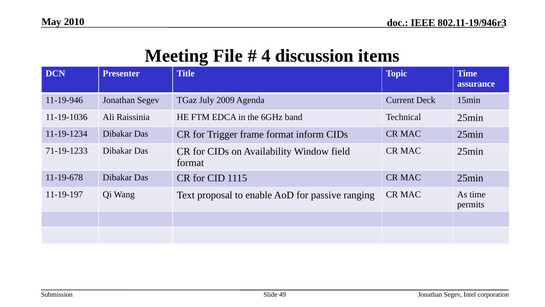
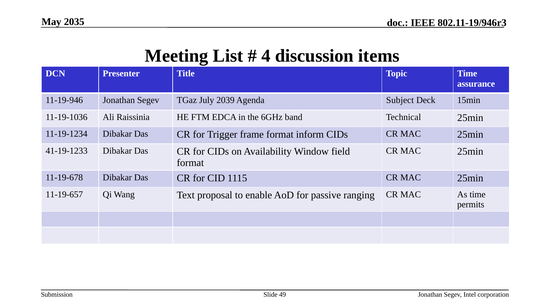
2010: 2010 -> 2035 (74, 22)
File: File -> List (228, 56)
2009: 2009 -> 2039 (225, 100)
Current: Current -> Subject (400, 100)
71-19-1233: 71-19-1233 -> 41-19-1233 (67, 151)
11-19-197: 11-19-197 -> 11-19-657 (64, 194)
